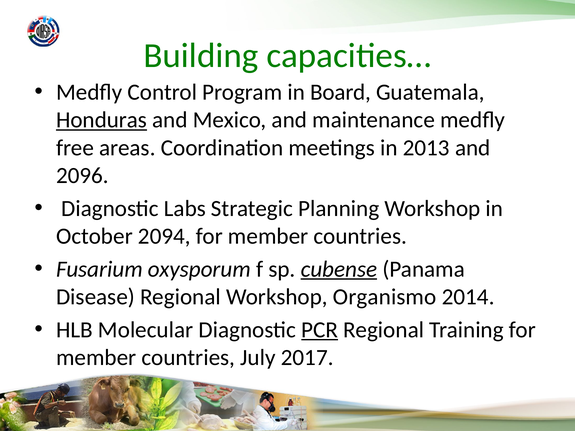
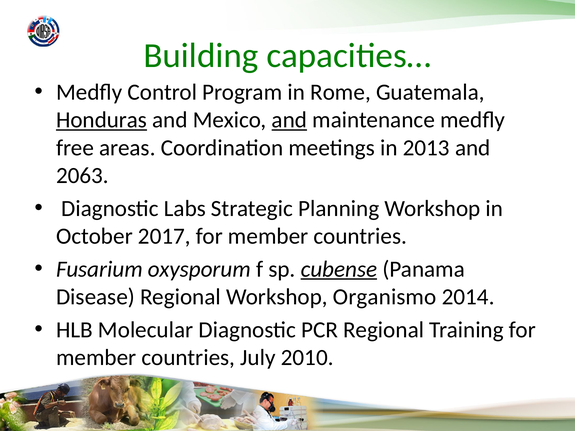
Board: Board -> Rome (340, 92)
and underline: none -> present (289, 120)
2096: 2096 -> 2063 (82, 176)
2094: 2094 -> 2017 (164, 236)
PCR underline: present -> none (320, 330)
2017: 2017 -> 2010 (307, 358)
